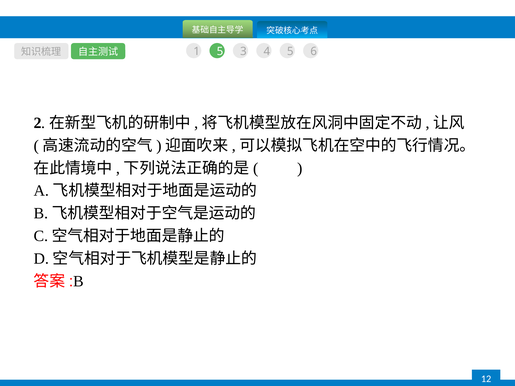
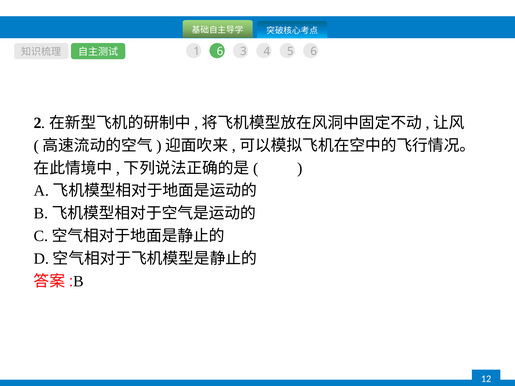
1 5: 5 -> 6 (220, 51)
